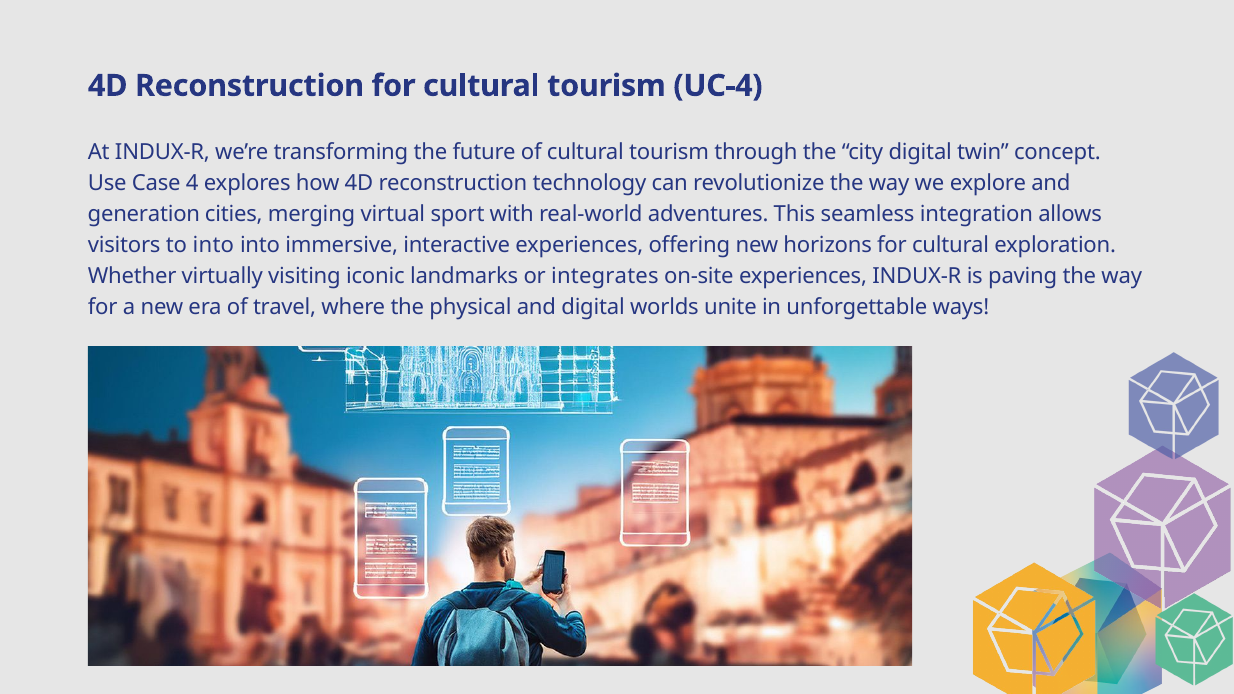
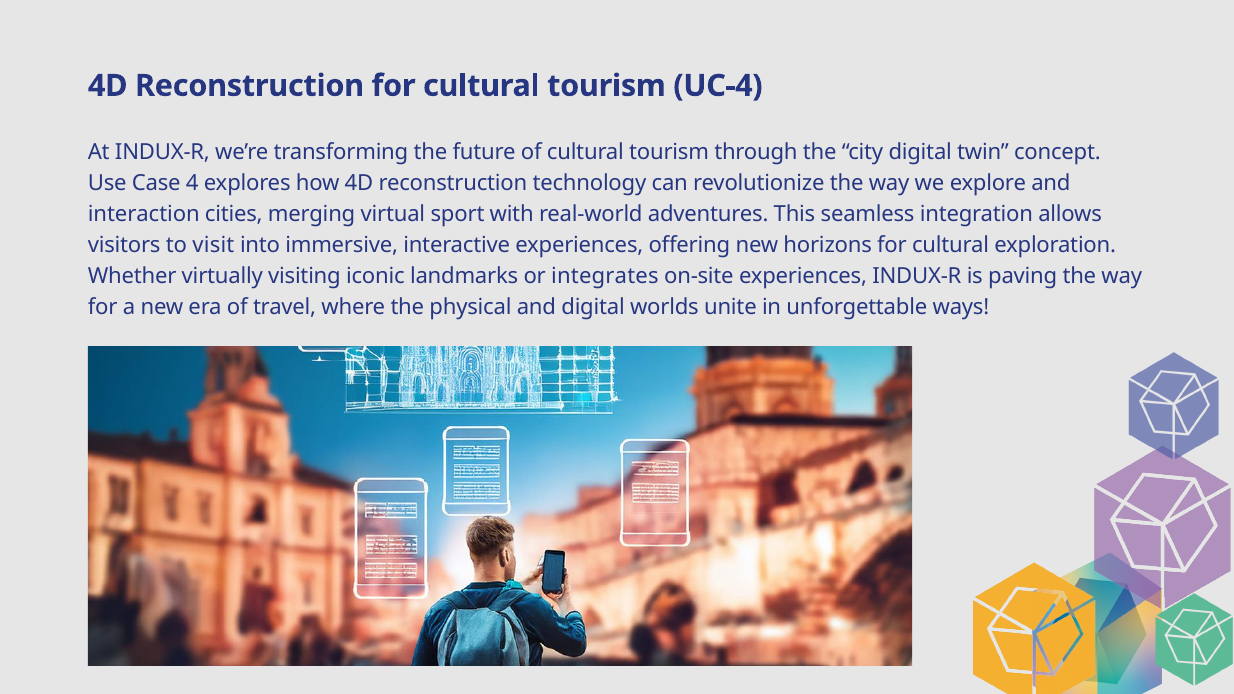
generation: generation -> interaction (144, 214)
to into: into -> visit (213, 245)
